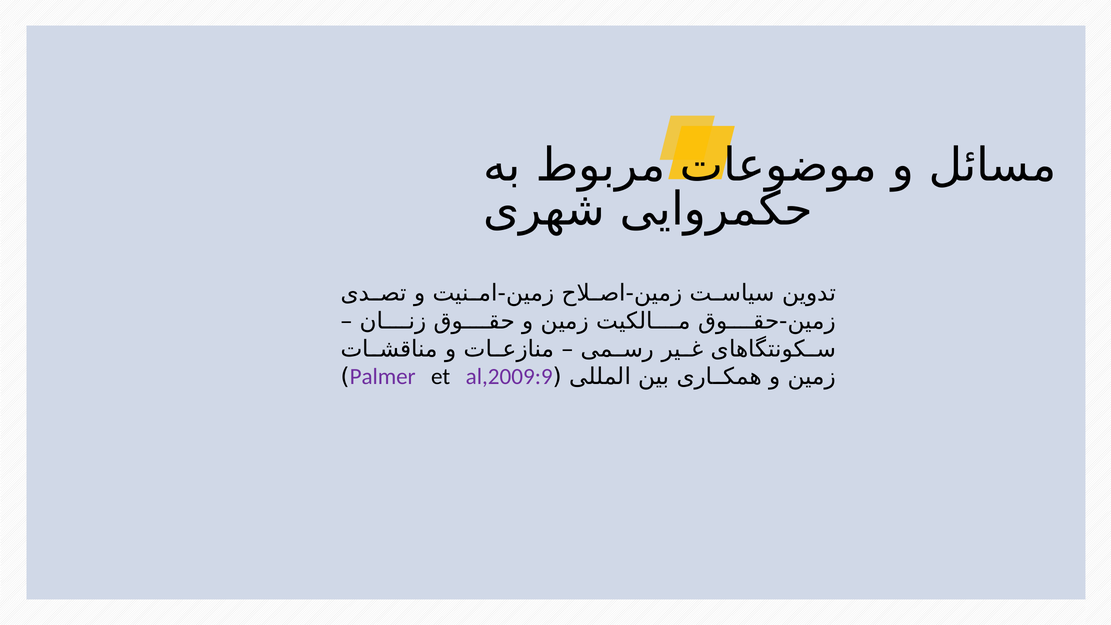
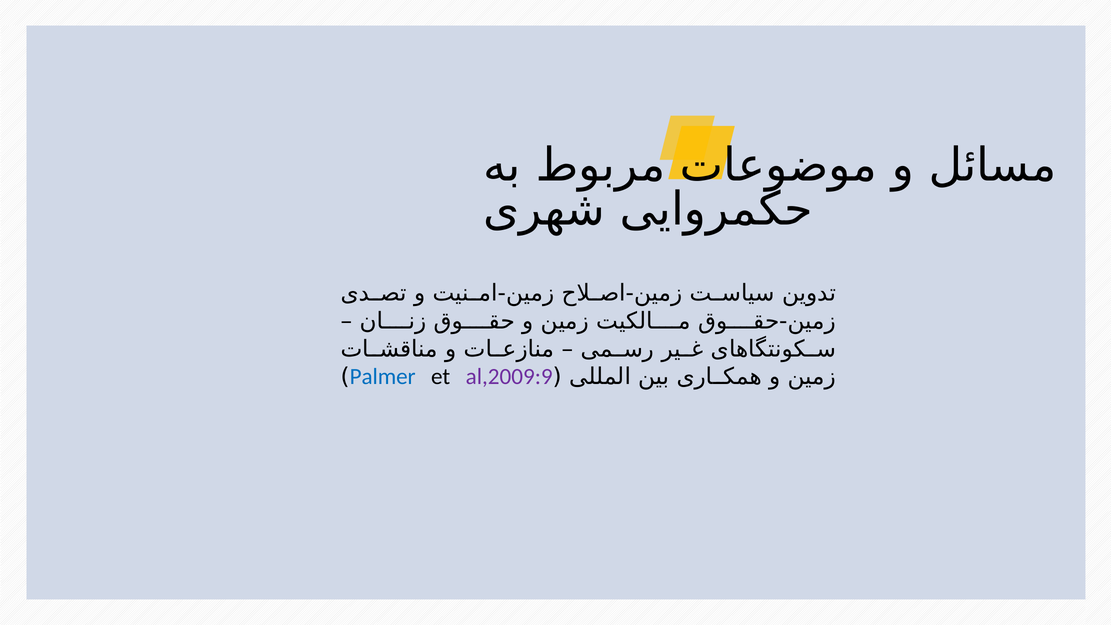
Palmer colour: purple -> blue (383, 377)
